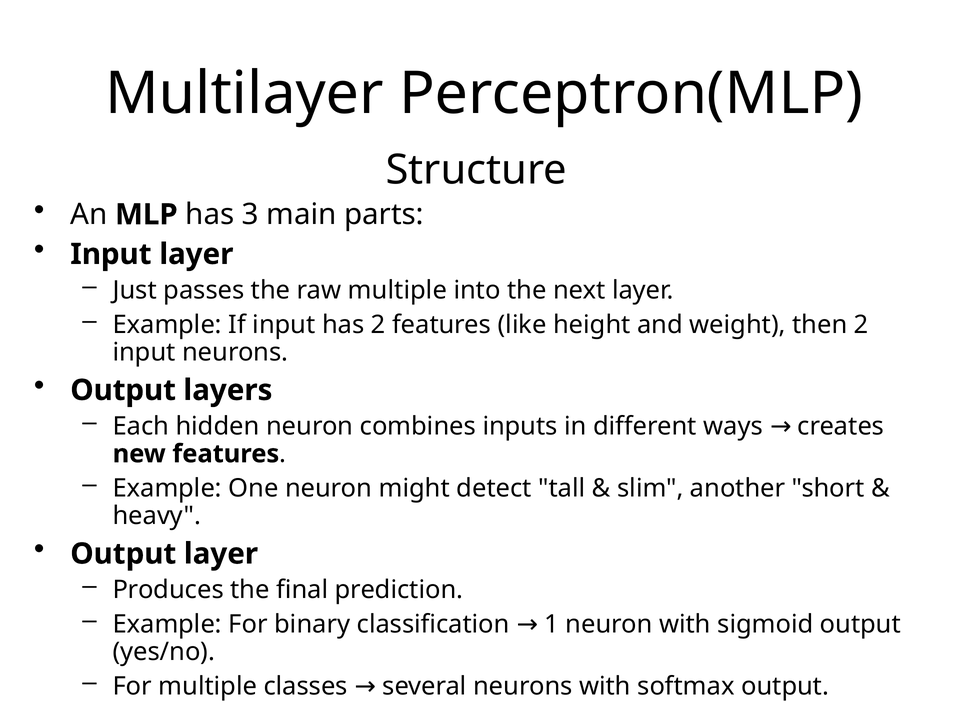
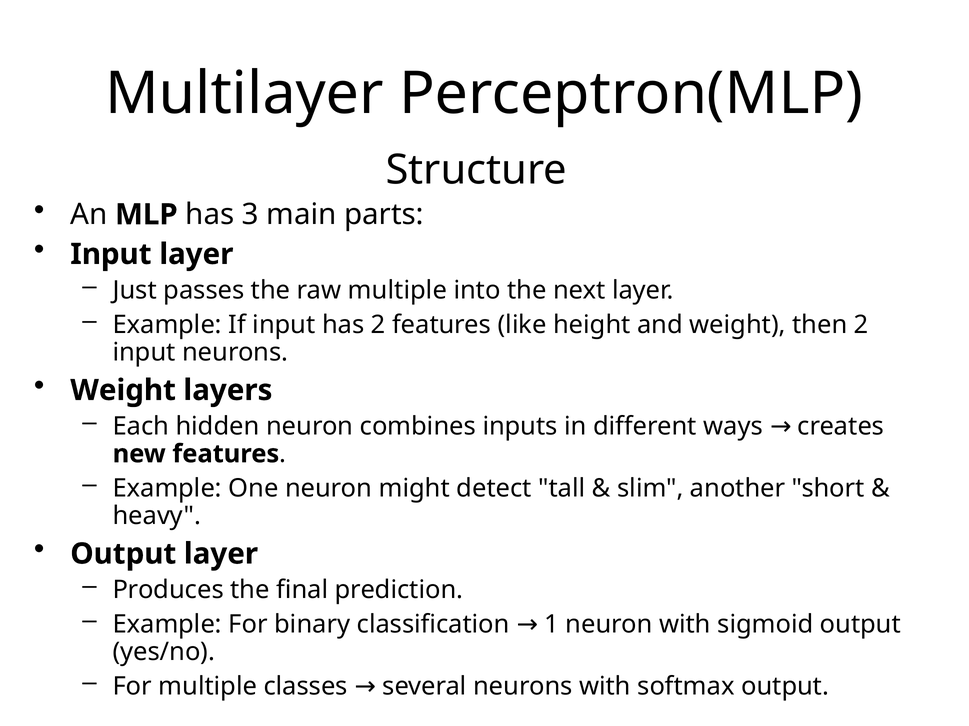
Output: Output -> Weight (123, 391)
